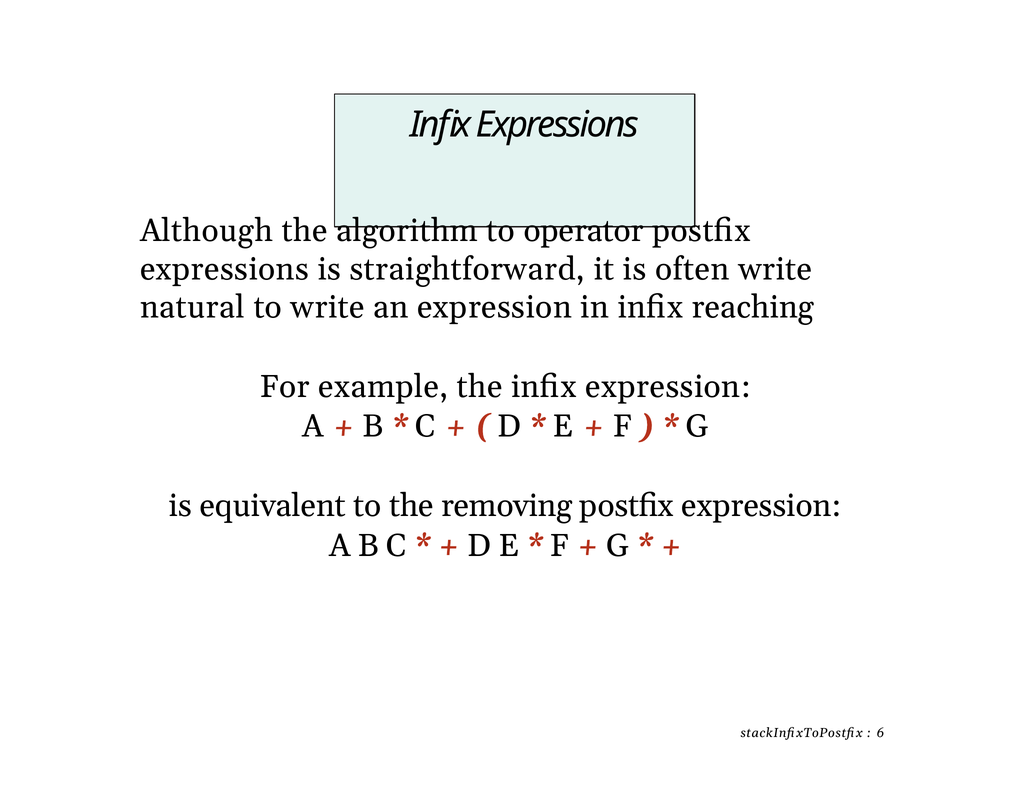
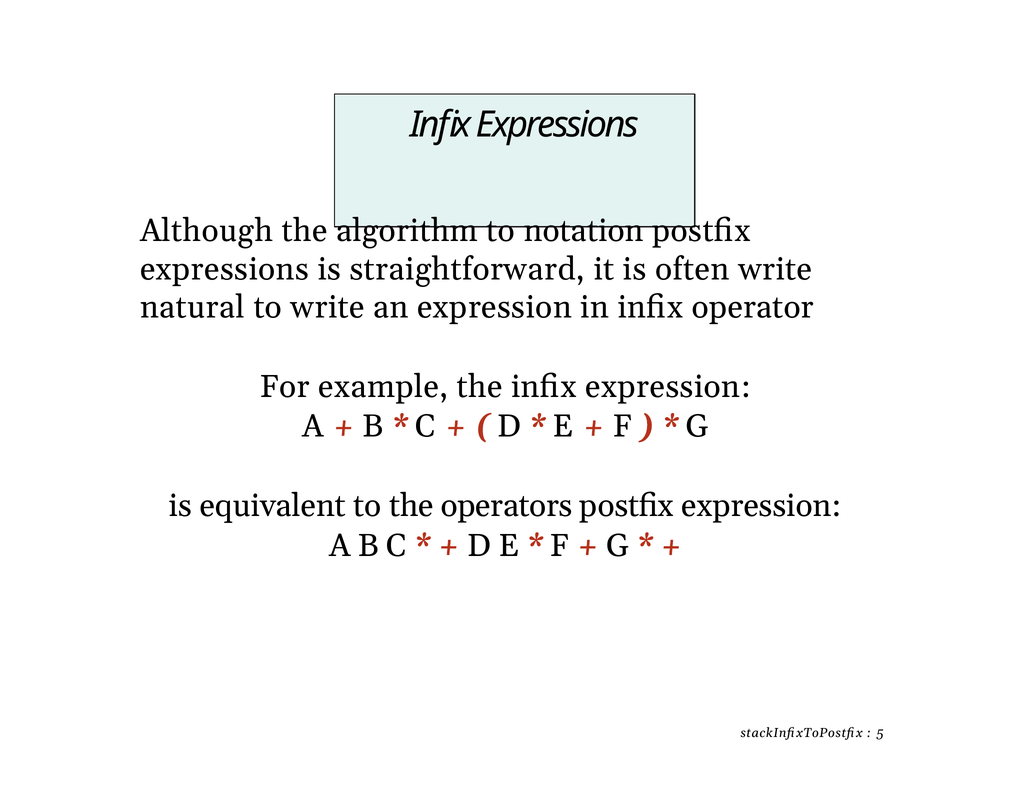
operator: operator -> notation (584, 231)
reaching: reaching -> operator (753, 307)
removing: removing -> operators (507, 506)
6: 6 -> 5 (880, 733)
